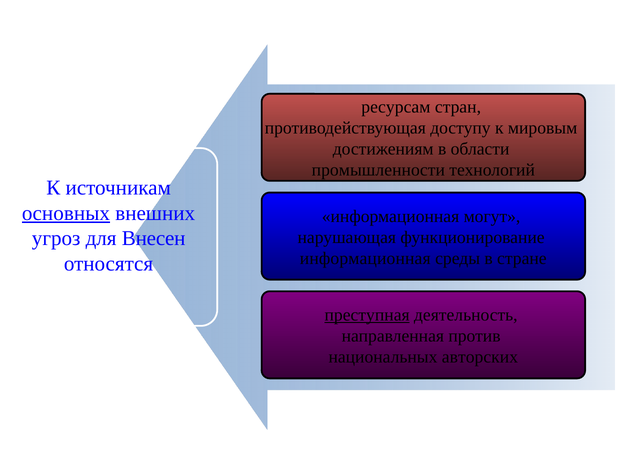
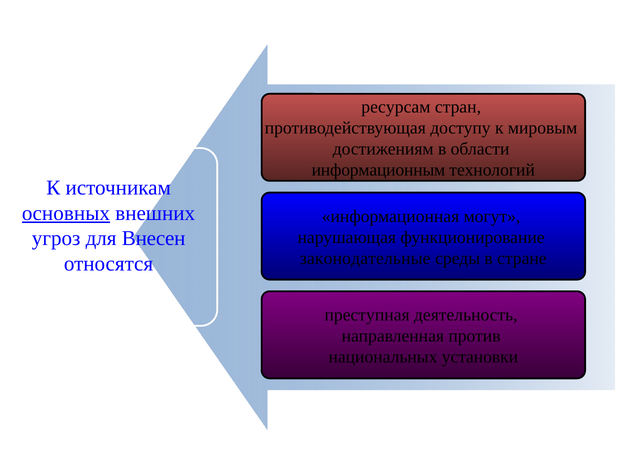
промышленности: промышленности -> информационным (378, 170)
информационная: информационная -> законодательные (365, 258)
преступная underline: present -> none (367, 315)
авторских: авторских -> установки (480, 357)
